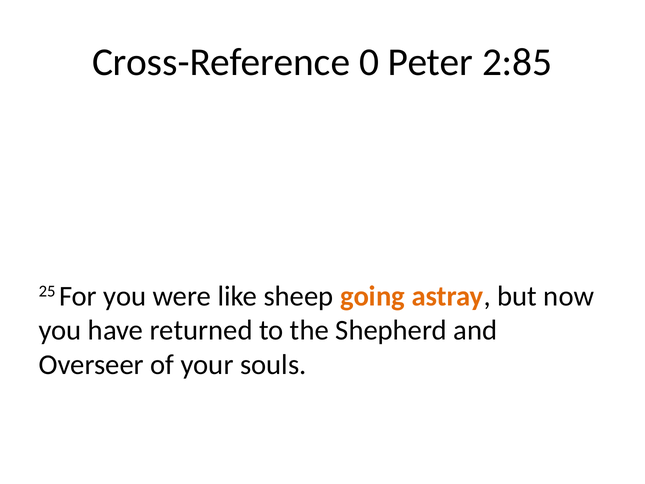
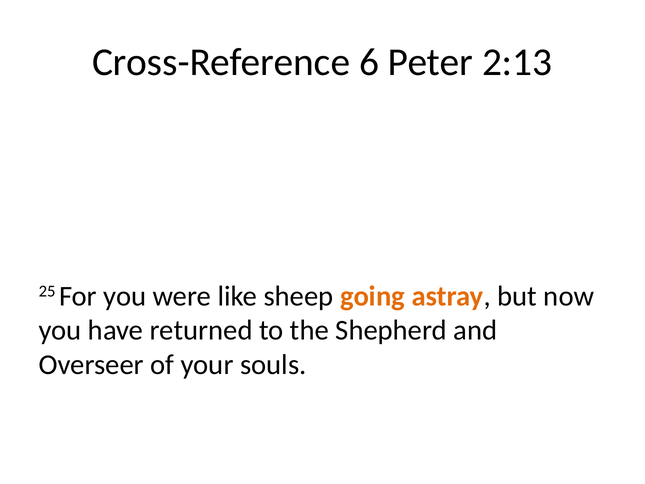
0: 0 -> 6 (369, 62)
2:85: 2:85 -> 2:13 (517, 62)
